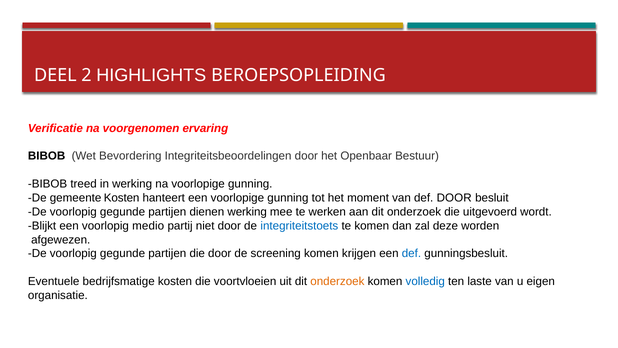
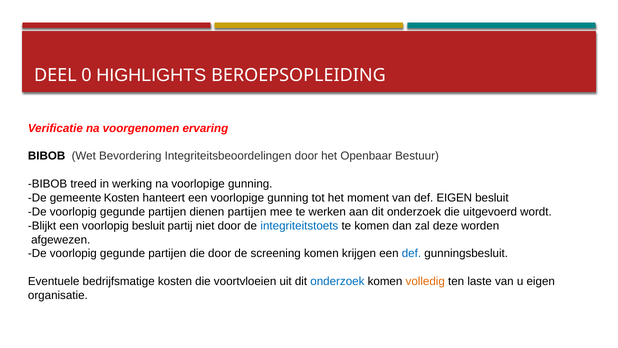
2: 2 -> 0 (86, 75)
def DOOR: DOOR -> EIGEN (454, 198)
dienen werking: werking -> partijen (247, 212)
voorlopig medio: medio -> besluit (148, 226)
onderzoek colour: orange -> blue (337, 281)
volledig colour: blue -> orange (425, 281)
